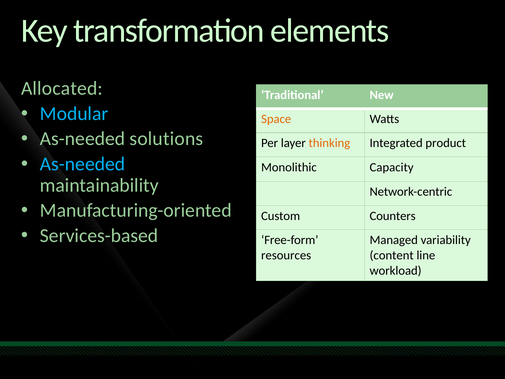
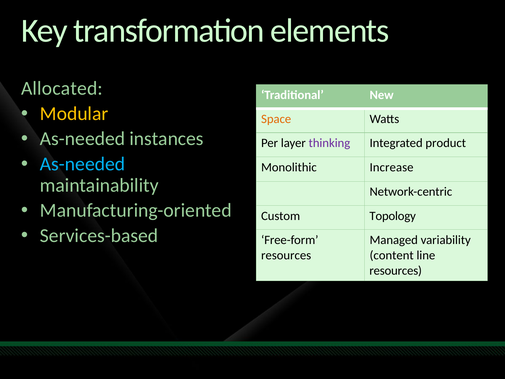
Modular colour: light blue -> yellow (74, 114)
solutions: solutions -> instances (167, 139)
thinking colour: orange -> purple (329, 143)
Capacity: Capacity -> Increase (392, 167)
Counters: Counters -> Topology (393, 216)
workload: workload -> resources (396, 271)
